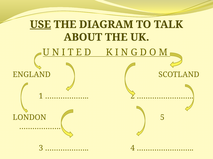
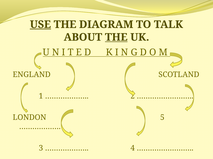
THE underline: none -> present (116, 37)
